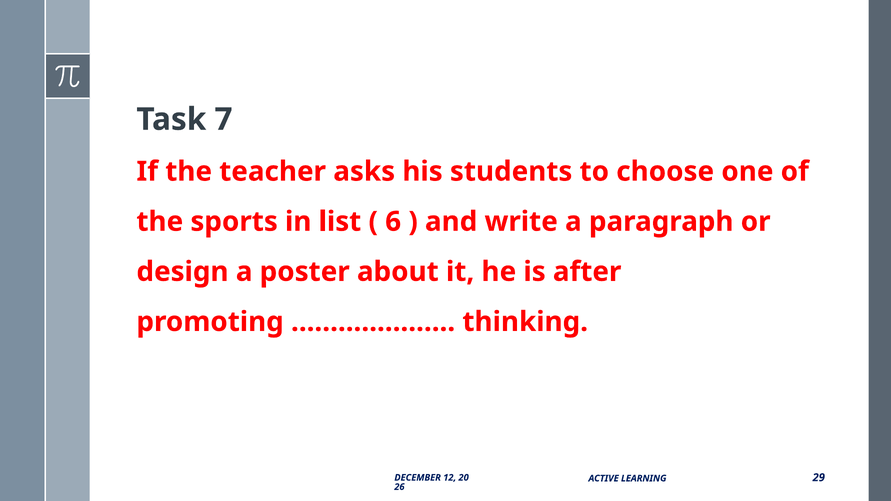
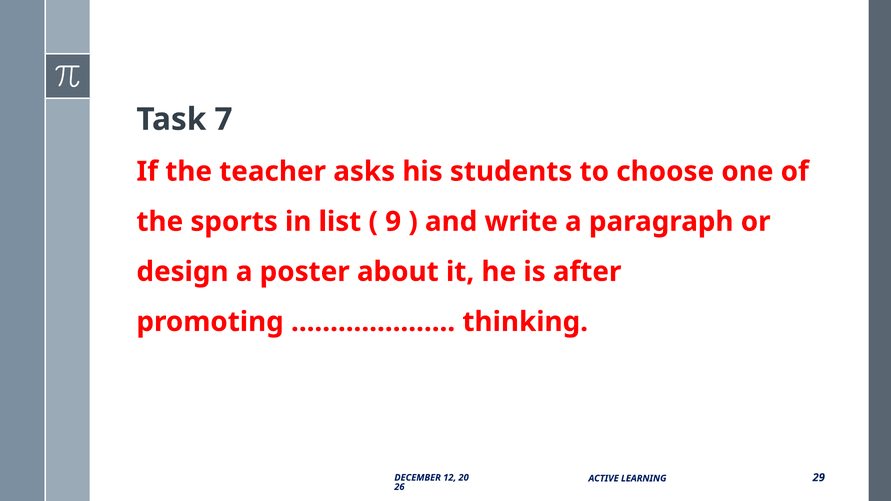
6: 6 -> 9 (393, 222)
